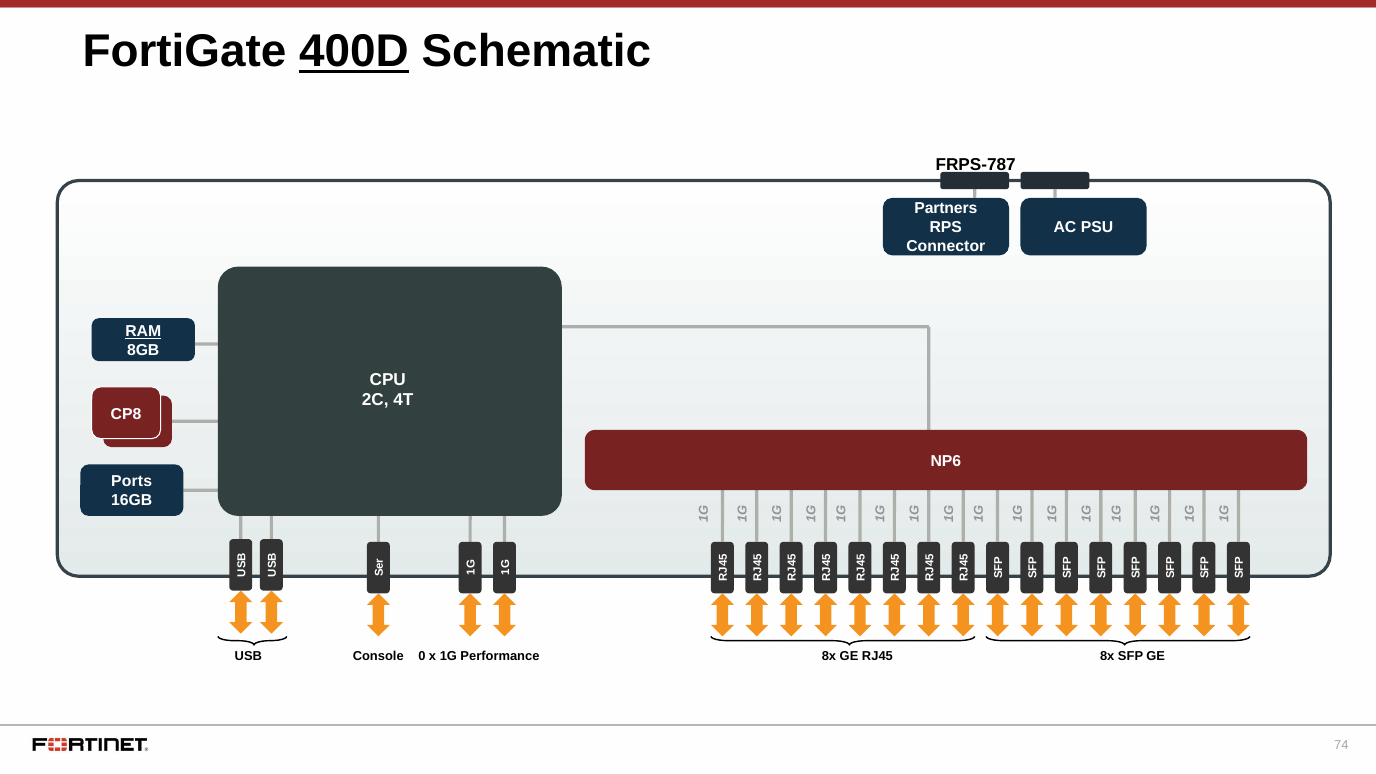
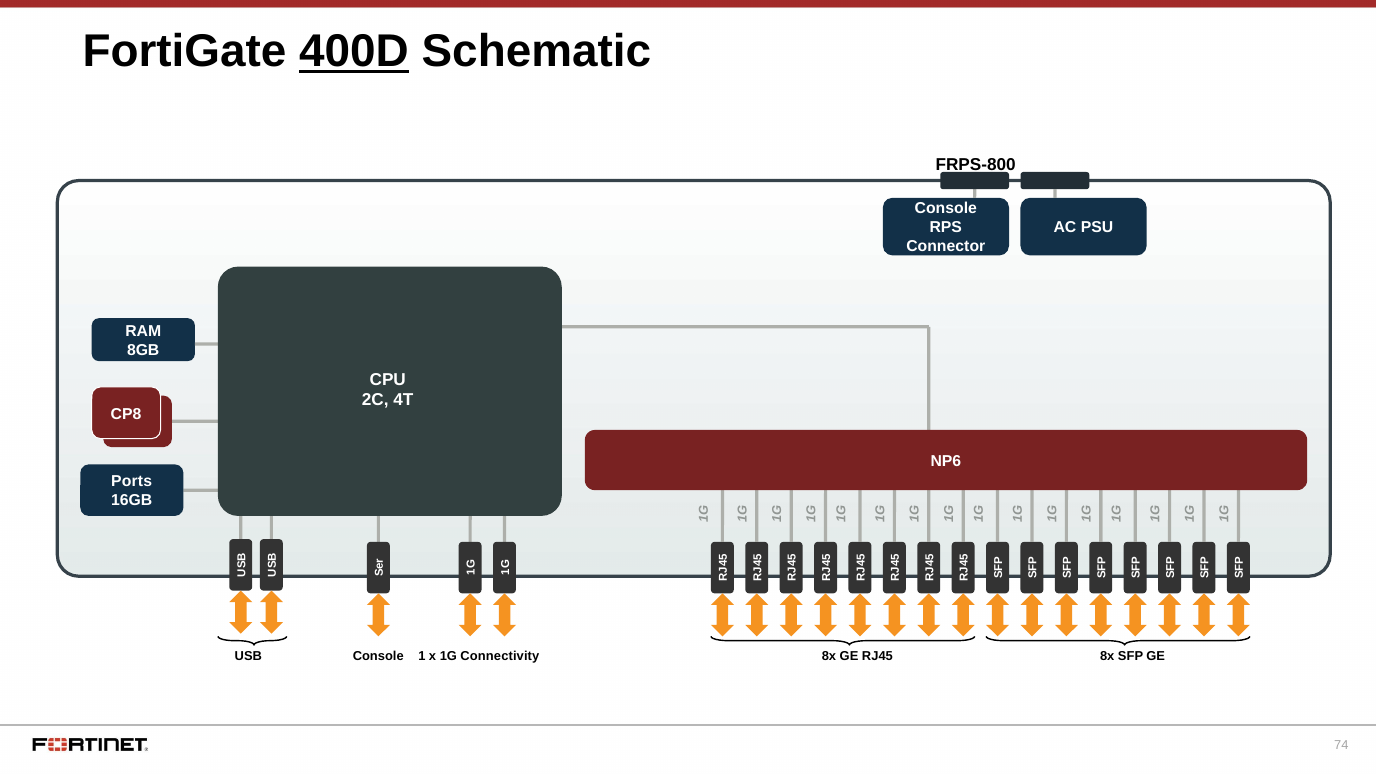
FRPS-787: FRPS-787 -> FRPS-800 (976, 165)
Partners: Partners -> Console (946, 209)
RAM underline: present -> none (143, 331)
Console 0: 0 -> 1 (422, 656)
Performance: Performance -> Connectivity (500, 656)
